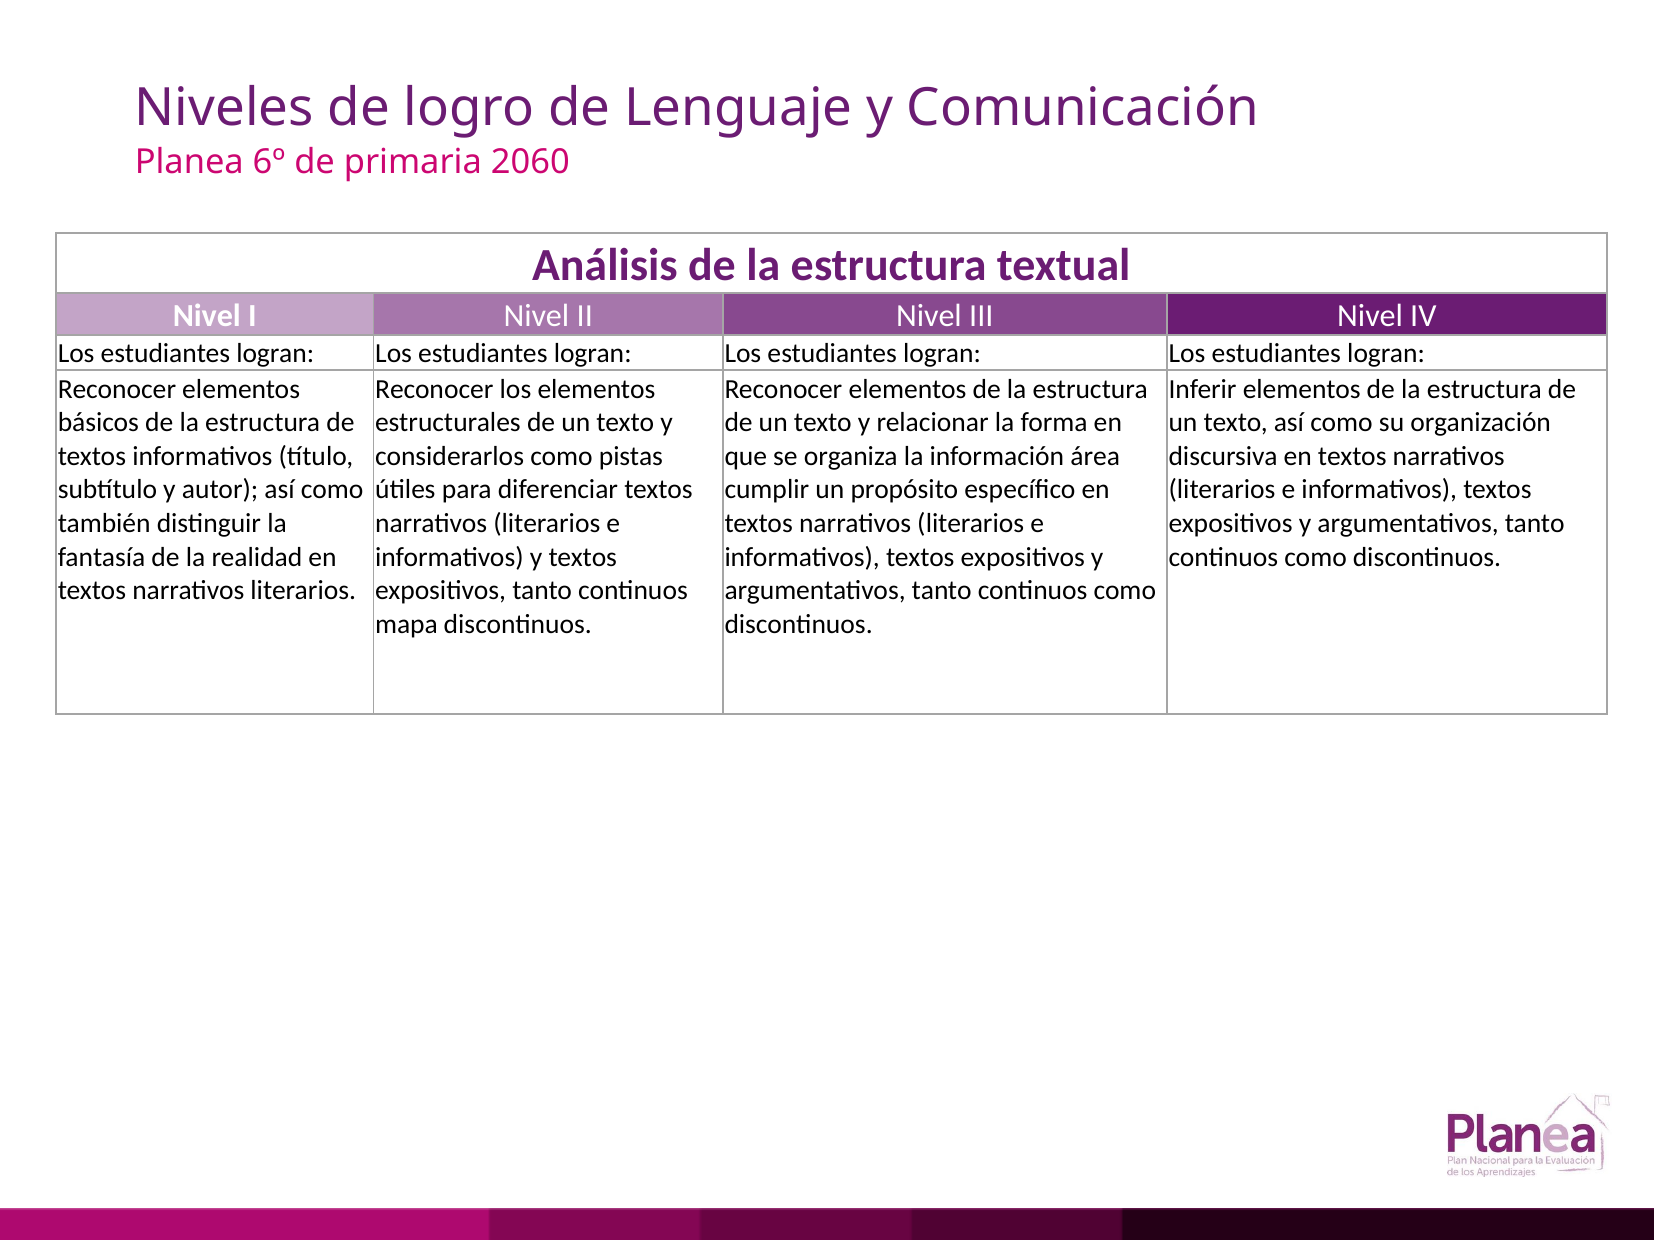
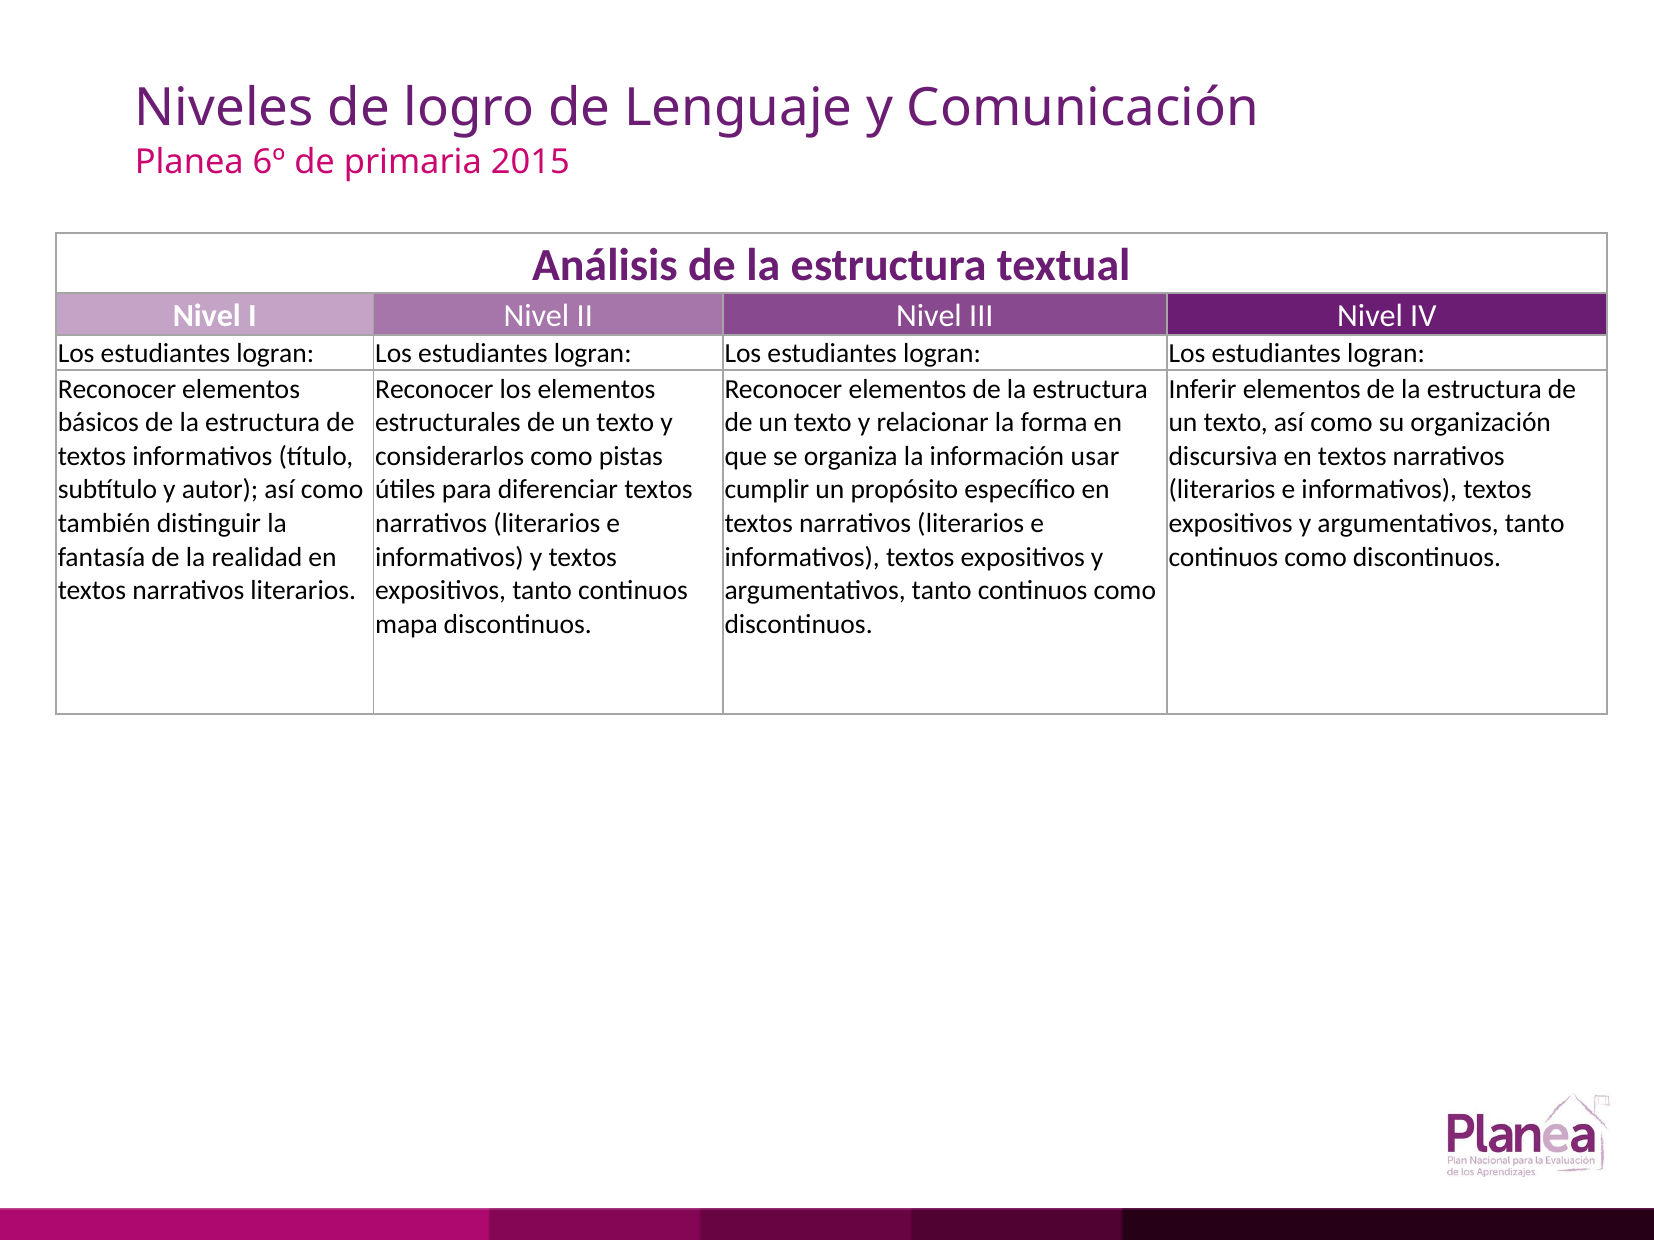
2060: 2060 -> 2015 (530, 162)
área: área -> usar (1095, 456)
